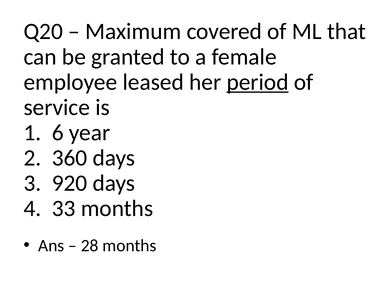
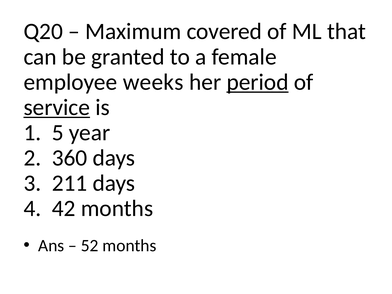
leased: leased -> weeks (153, 82)
service underline: none -> present (57, 107)
6: 6 -> 5 (58, 133)
920: 920 -> 211 (70, 183)
33: 33 -> 42 (64, 208)
28: 28 -> 52 (90, 246)
